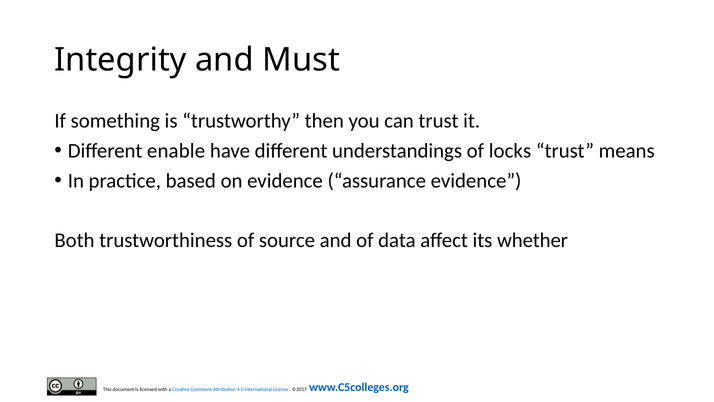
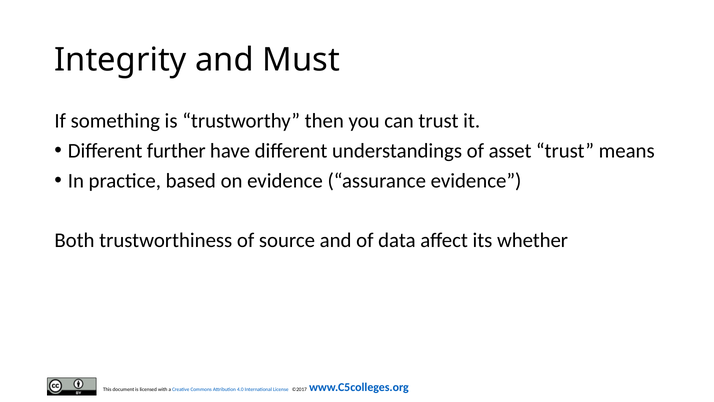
enable: enable -> further (176, 151)
locks: locks -> asset (510, 151)
